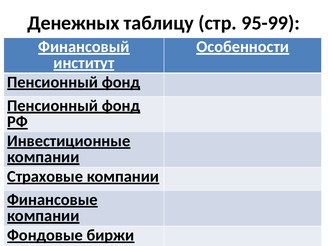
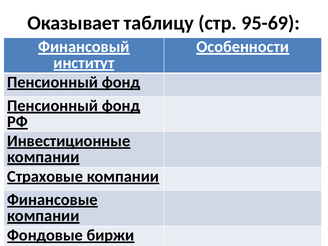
Денежных: Денежных -> Оказывает (74, 23)
95-99: 95-99 -> 95-69 (271, 23)
